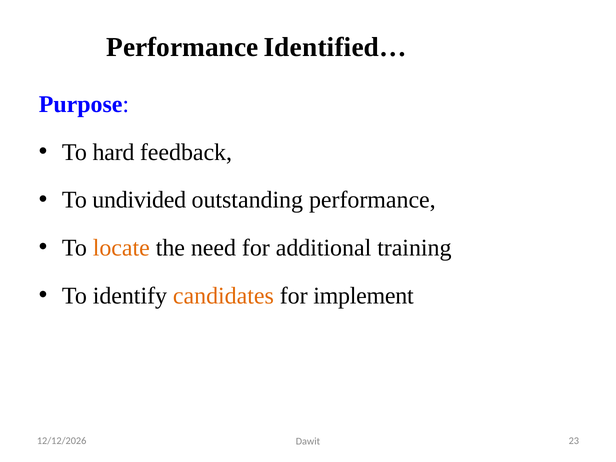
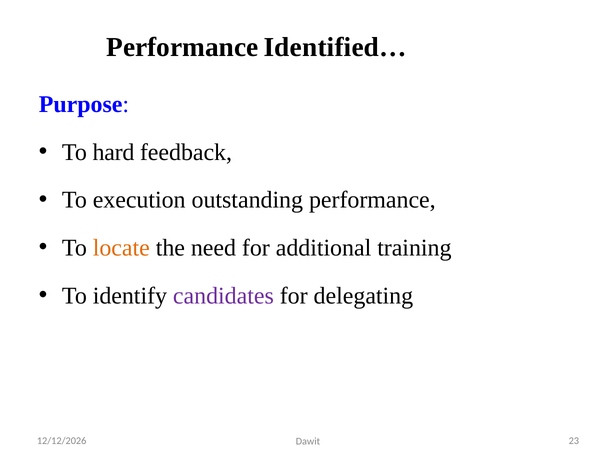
undivided: undivided -> execution (139, 200)
candidates colour: orange -> purple (223, 296)
implement: implement -> delegating (363, 296)
